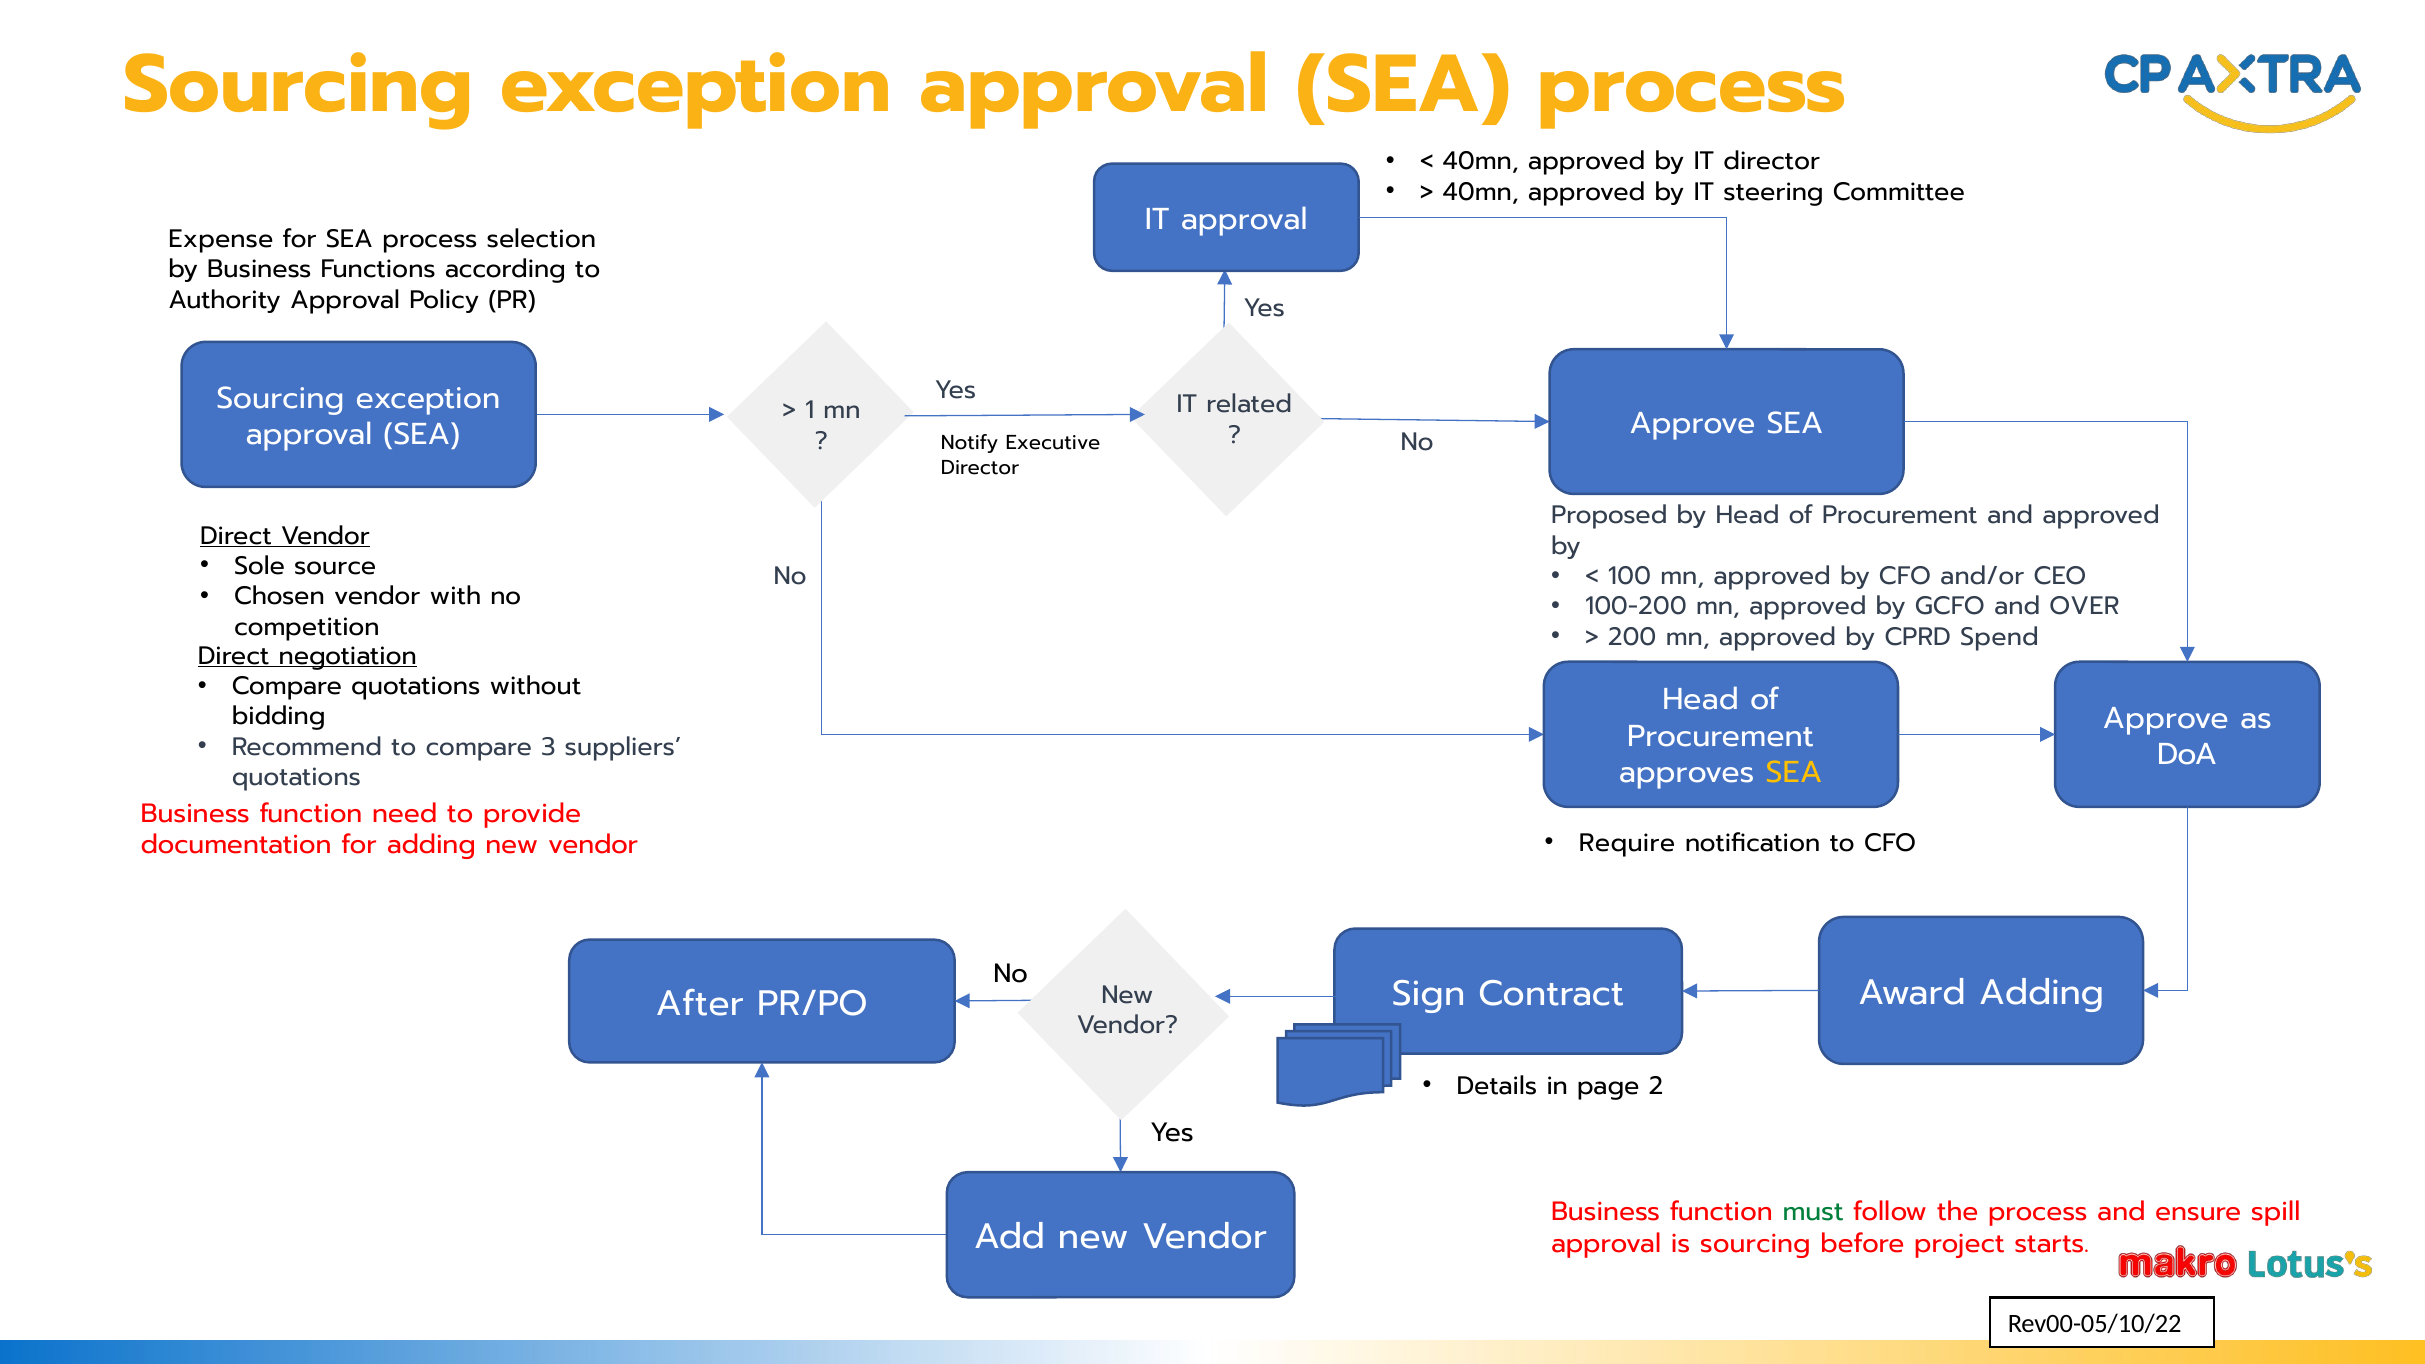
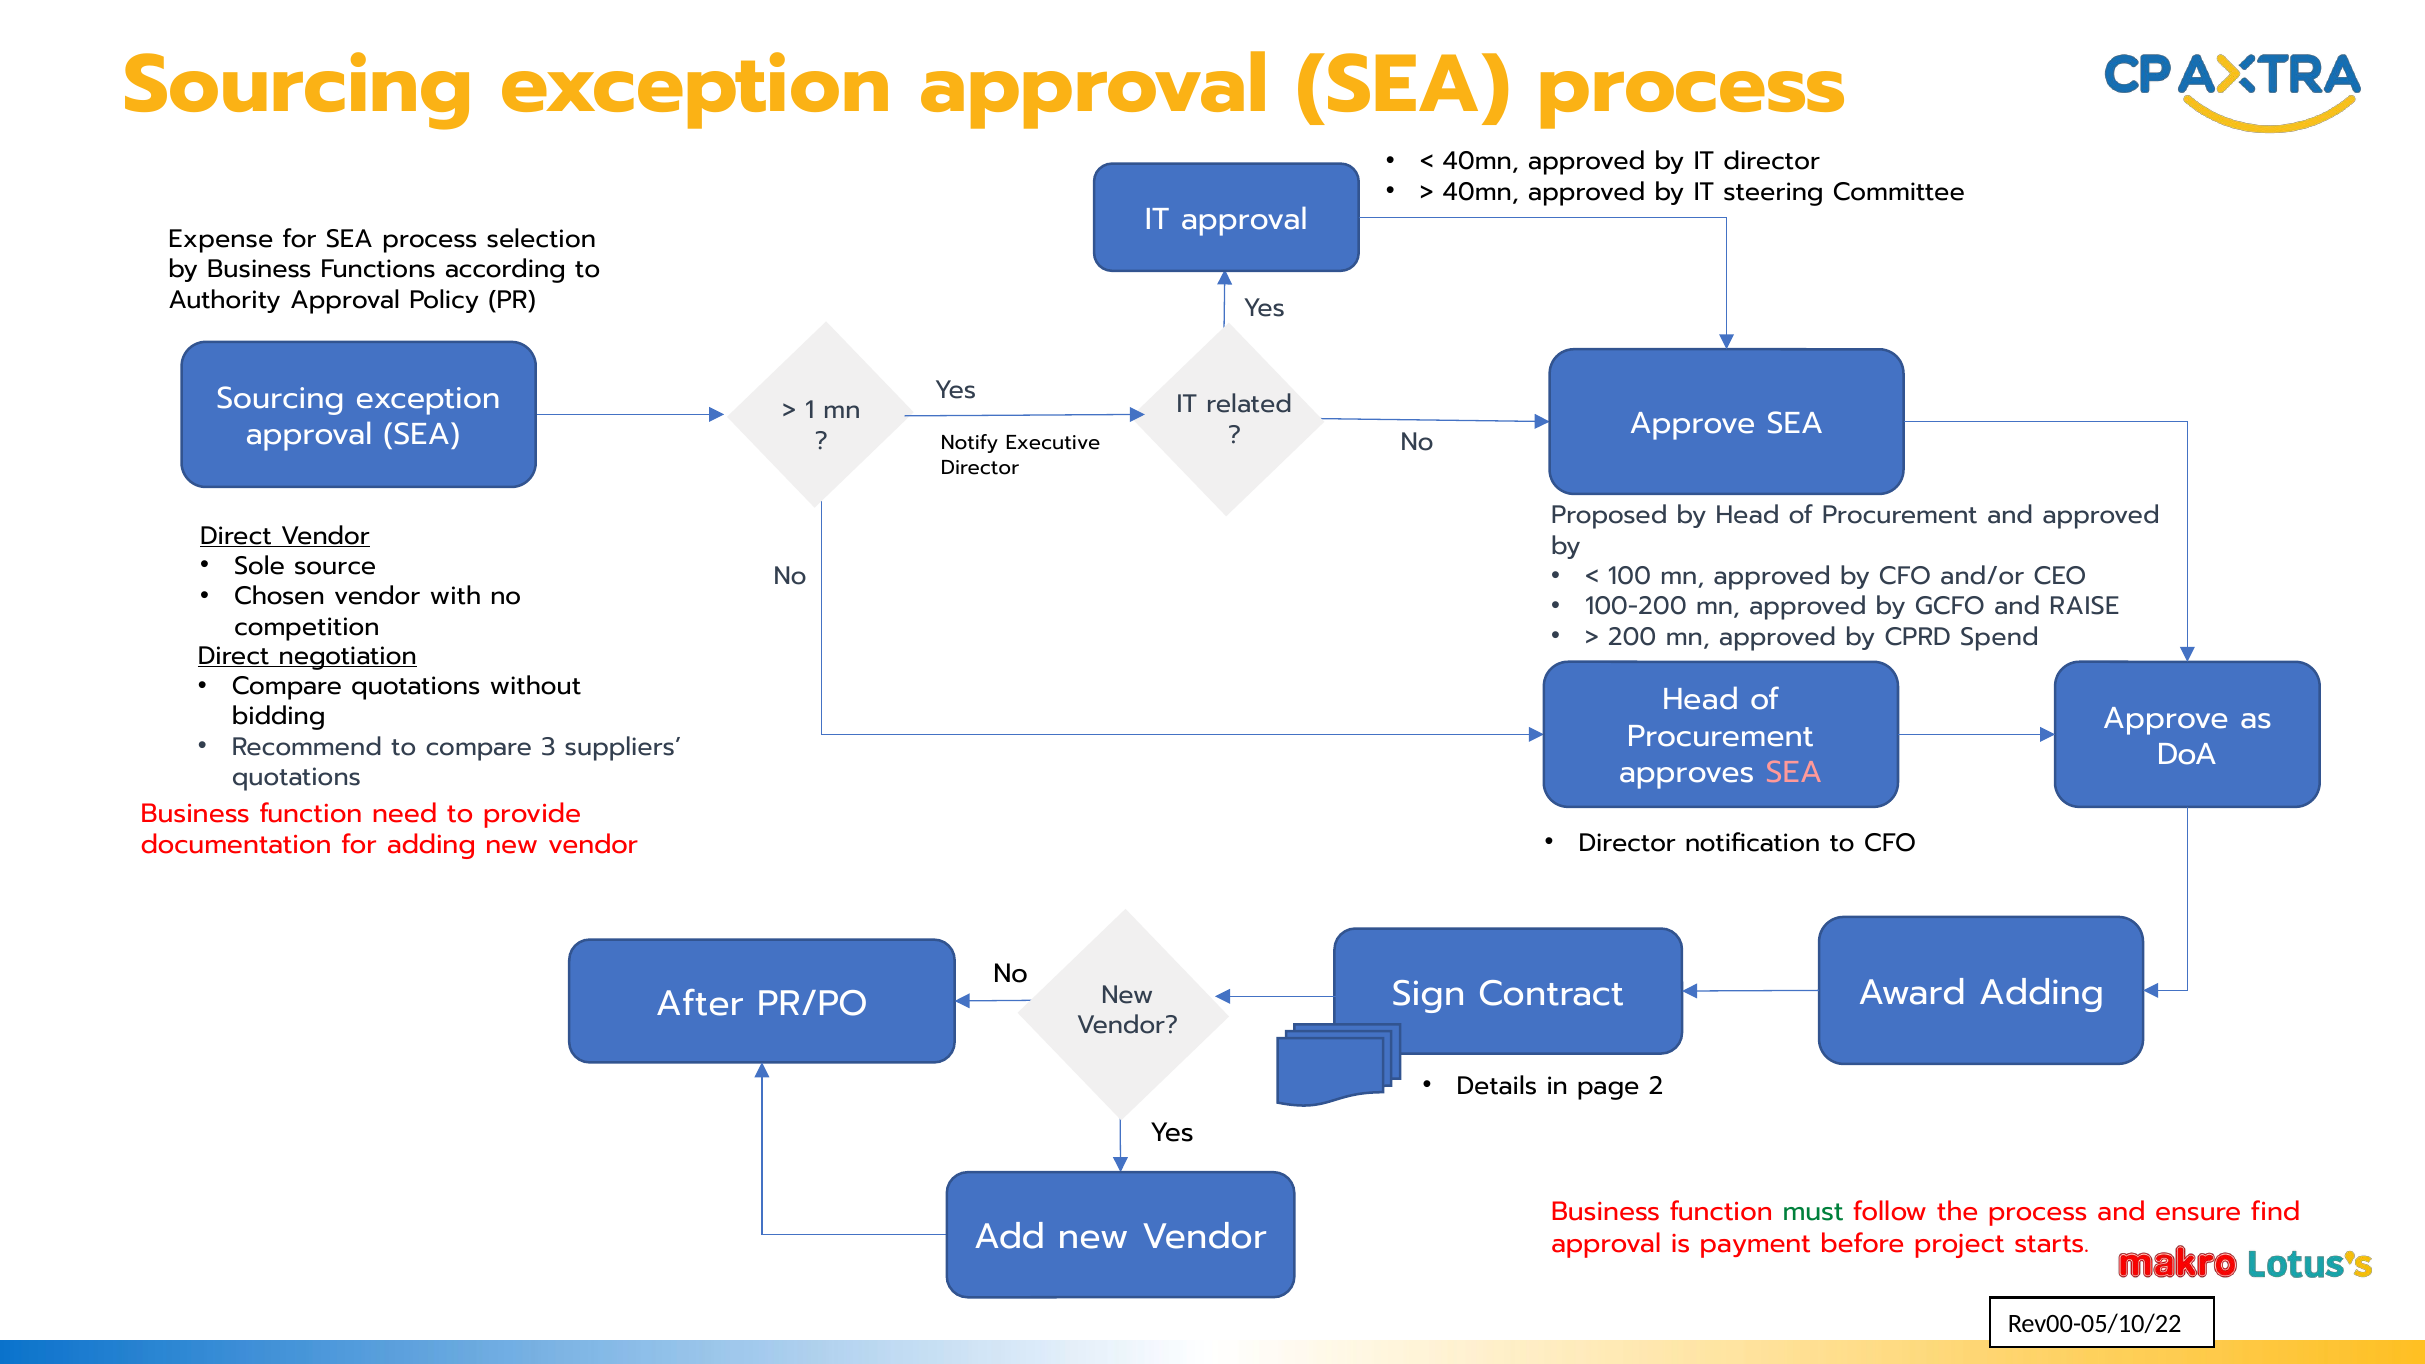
OVER: OVER -> RAISE (2084, 607)
SEA colour: yellow -> pink (1794, 773)
Require: Require -> Director (1627, 843)
spill: spill -> find (2276, 1212)
is sourcing: sourcing -> payment (1755, 1244)
